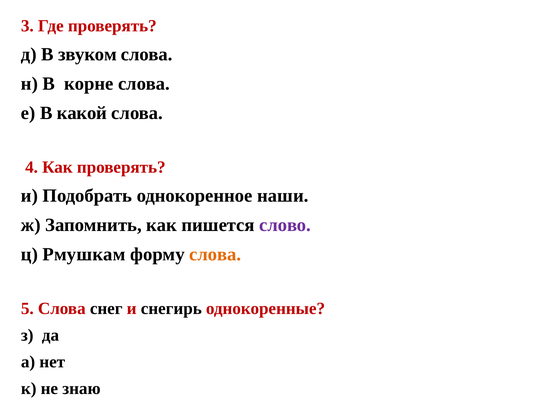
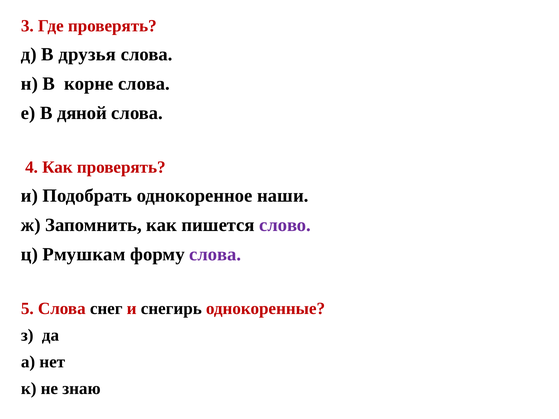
звуком: звуком -> друзья (87, 54)
какой: какой -> дяной (82, 113)
слова colour: orange -> purple (215, 254)
